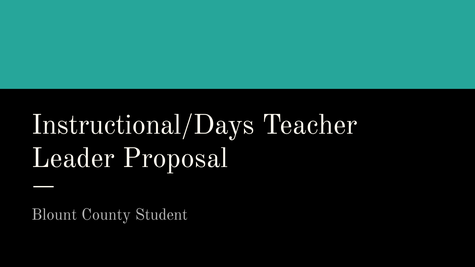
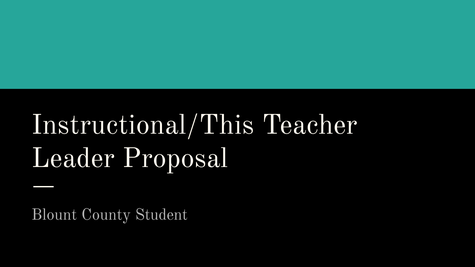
Instructional/Days: Instructional/Days -> Instructional/This (143, 125)
